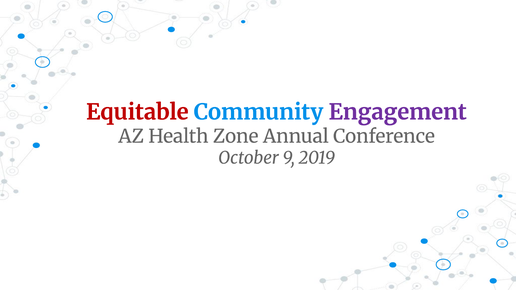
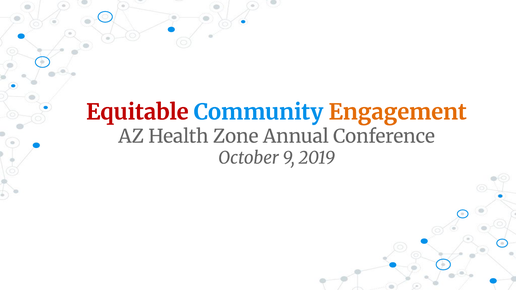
Engagement colour: purple -> orange (398, 112)
